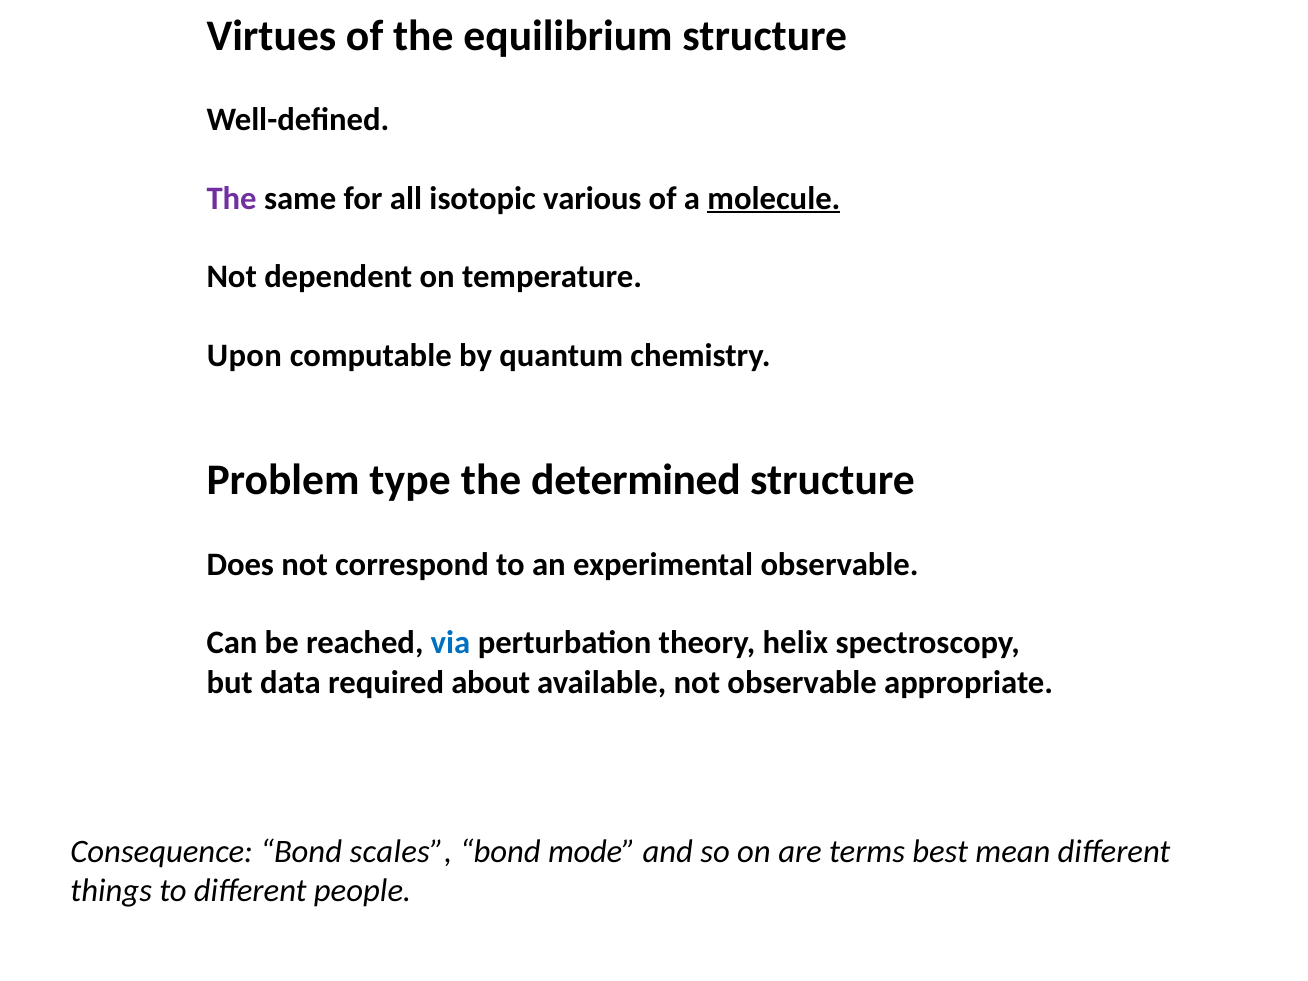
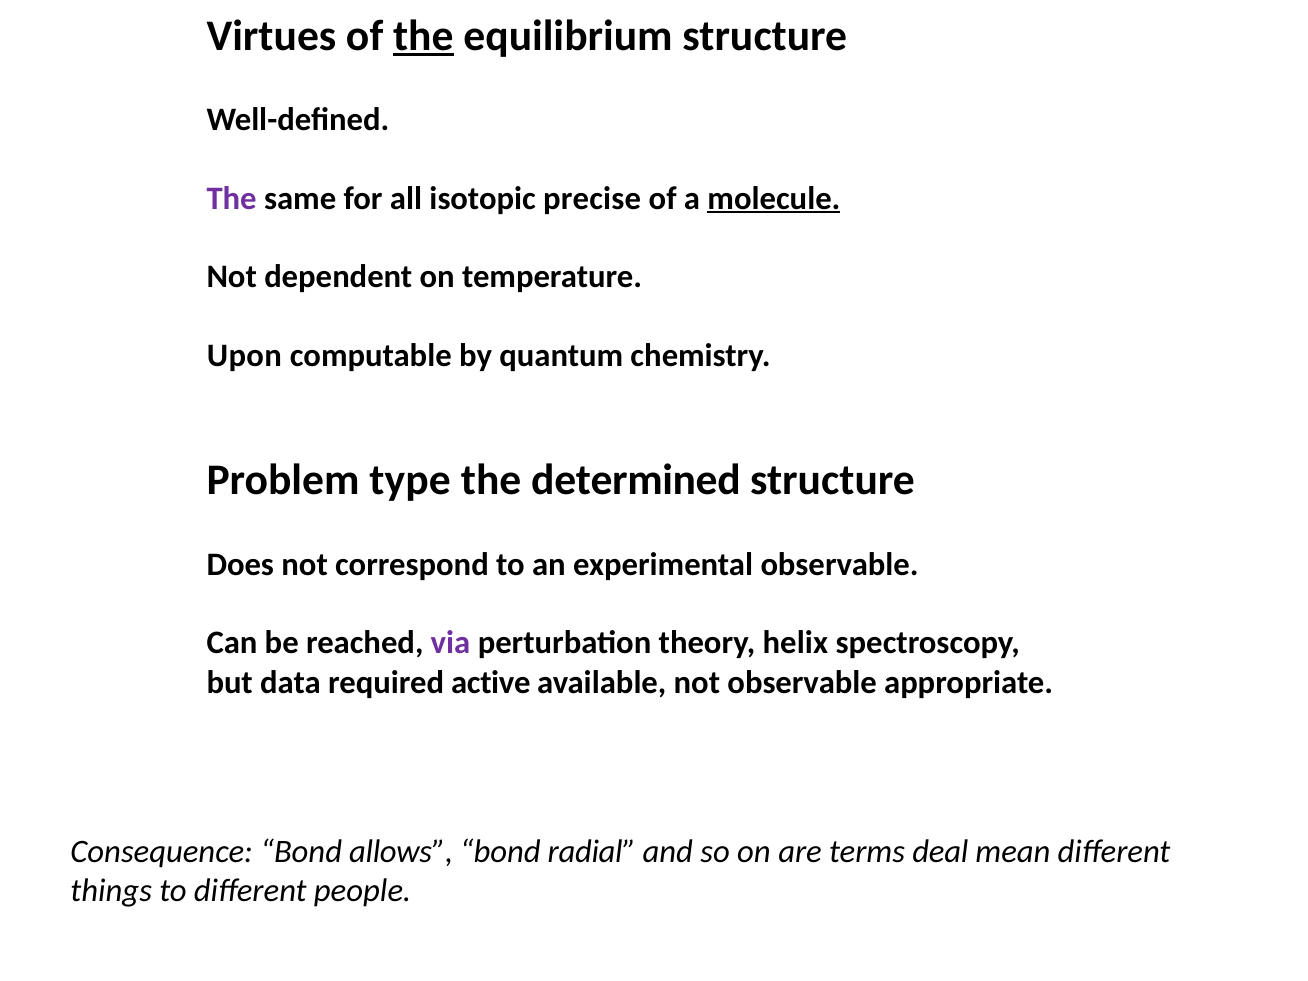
the underline: none -> present (423, 36)
various: various -> precise (592, 198)
via colour: blue -> purple (451, 643)
about: about -> active (491, 682)
scales: scales -> allows (401, 851)
mode: mode -> radial (592, 851)
best: best -> deal (940, 851)
